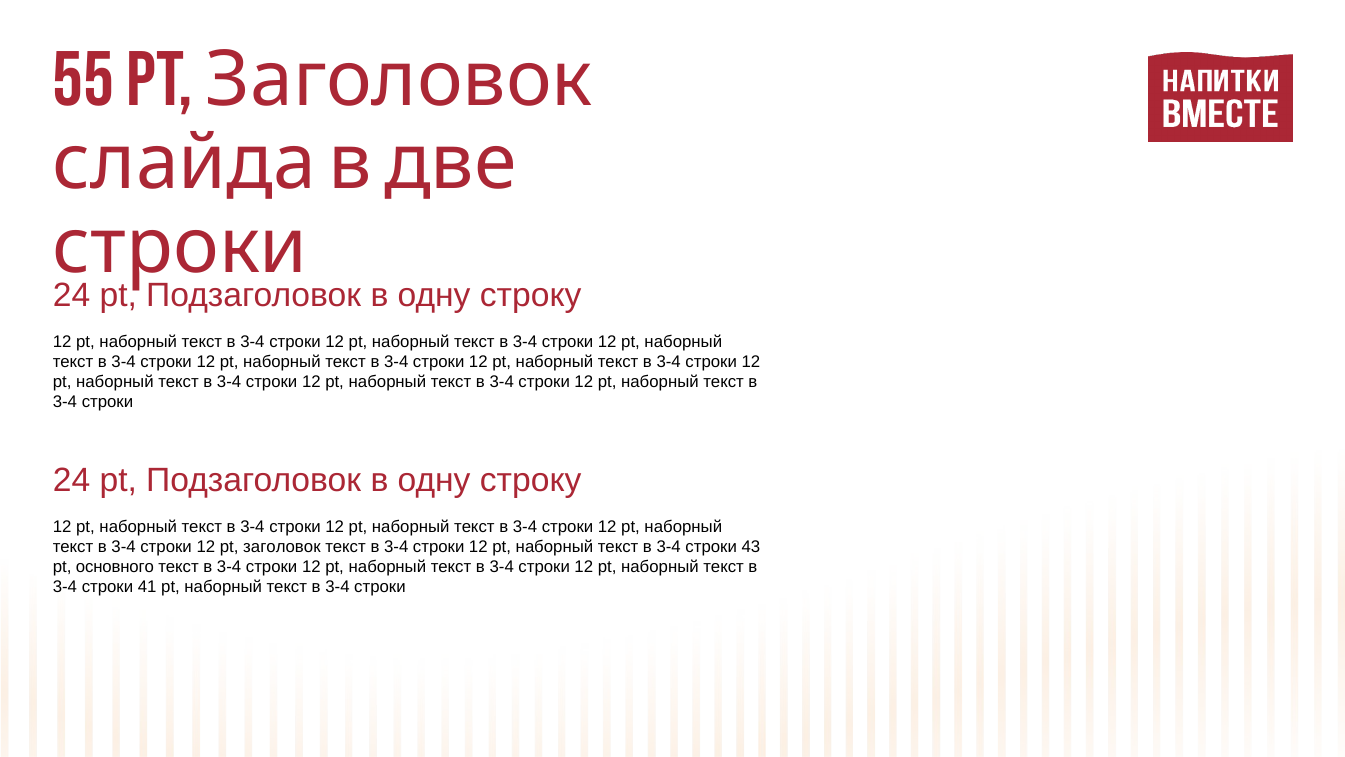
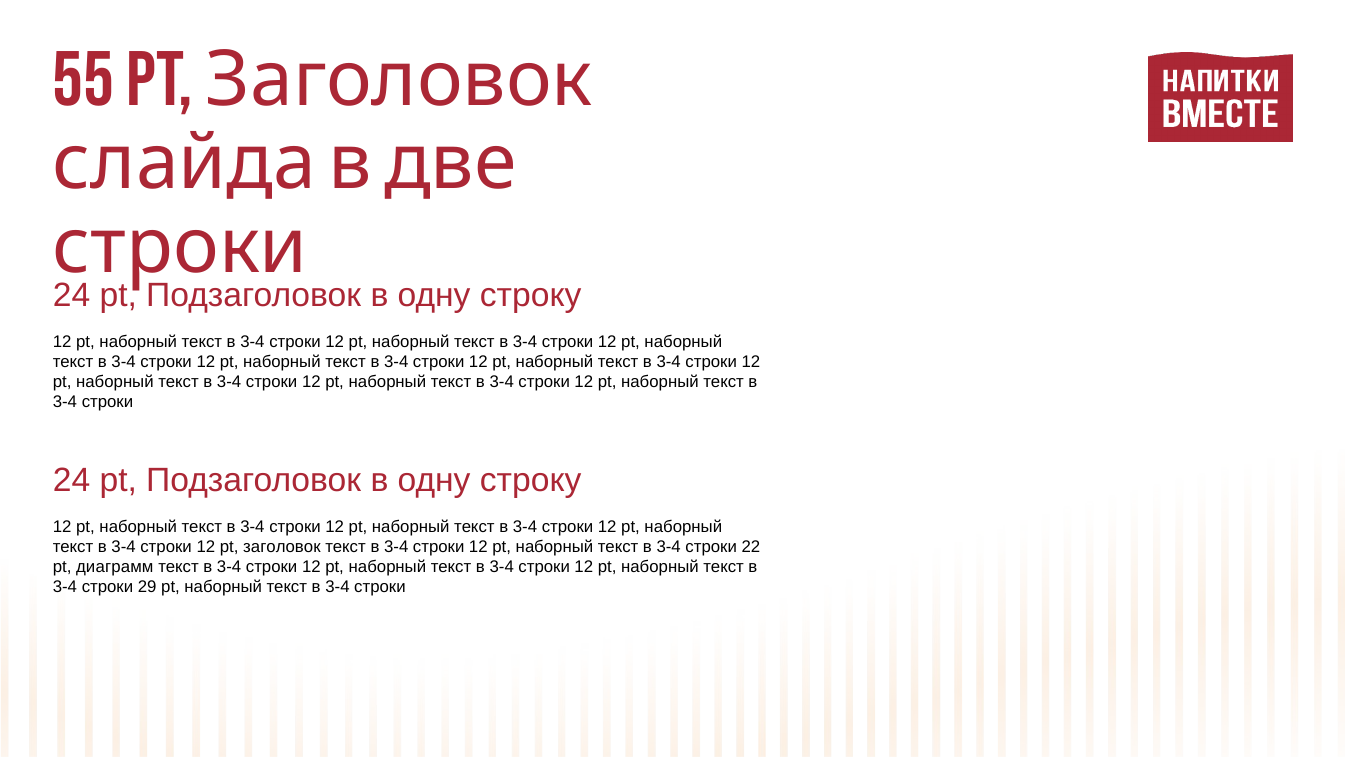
43: 43 -> 22 (751, 546)
основного: основного -> диаграмм (115, 567)
41: 41 -> 29 (147, 587)
